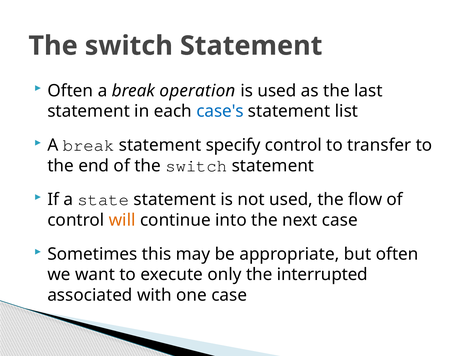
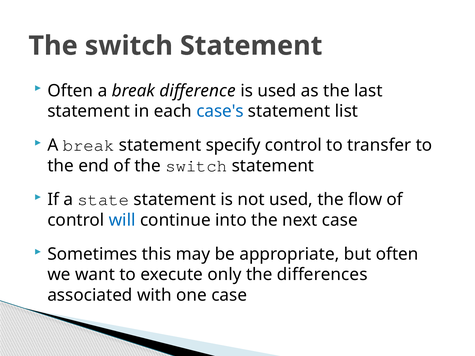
operation: operation -> difference (198, 91)
will colour: orange -> blue (122, 220)
interrupted: interrupted -> differences (322, 275)
